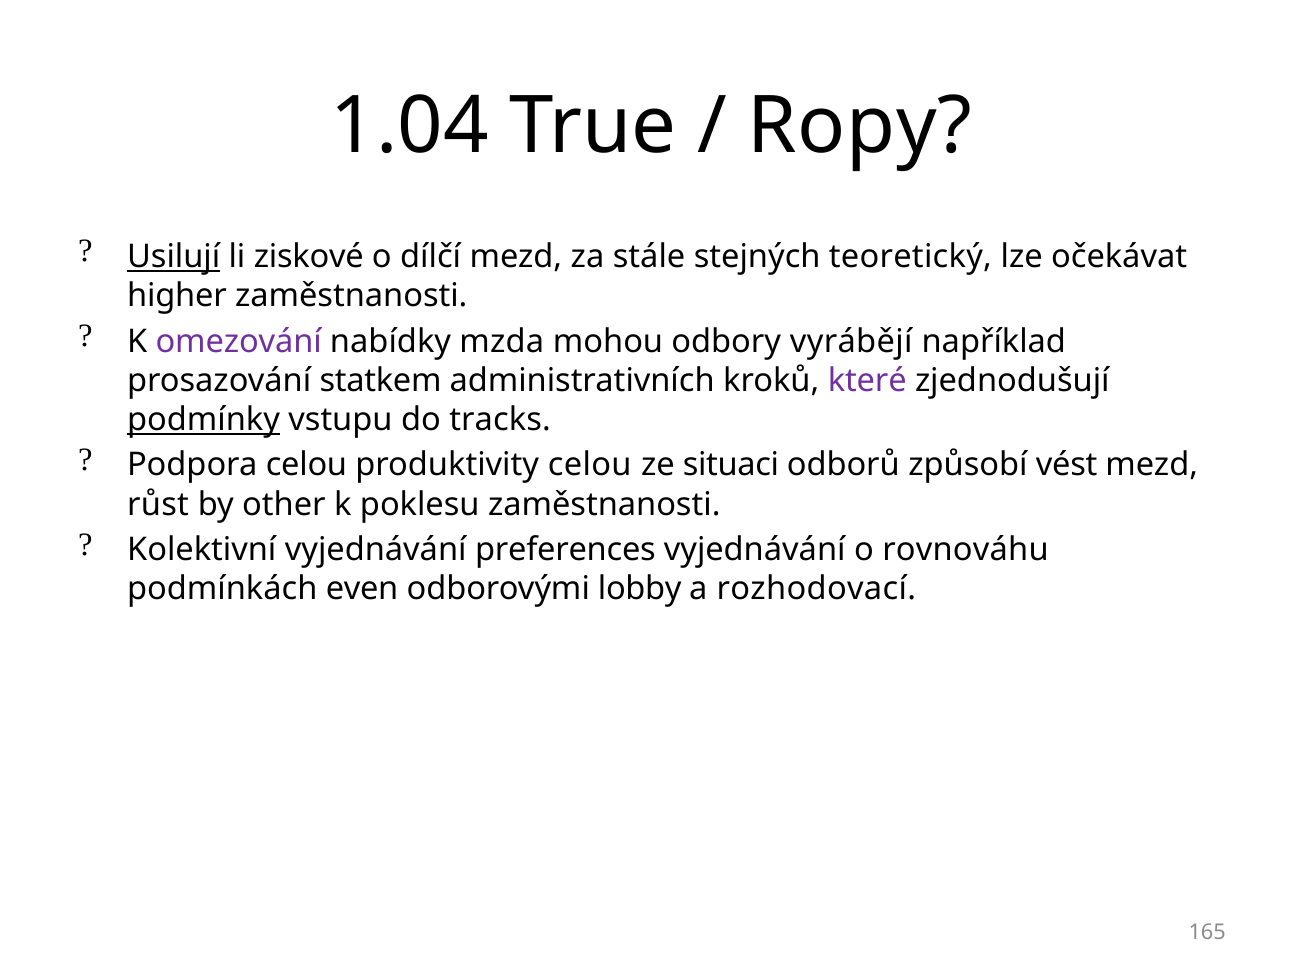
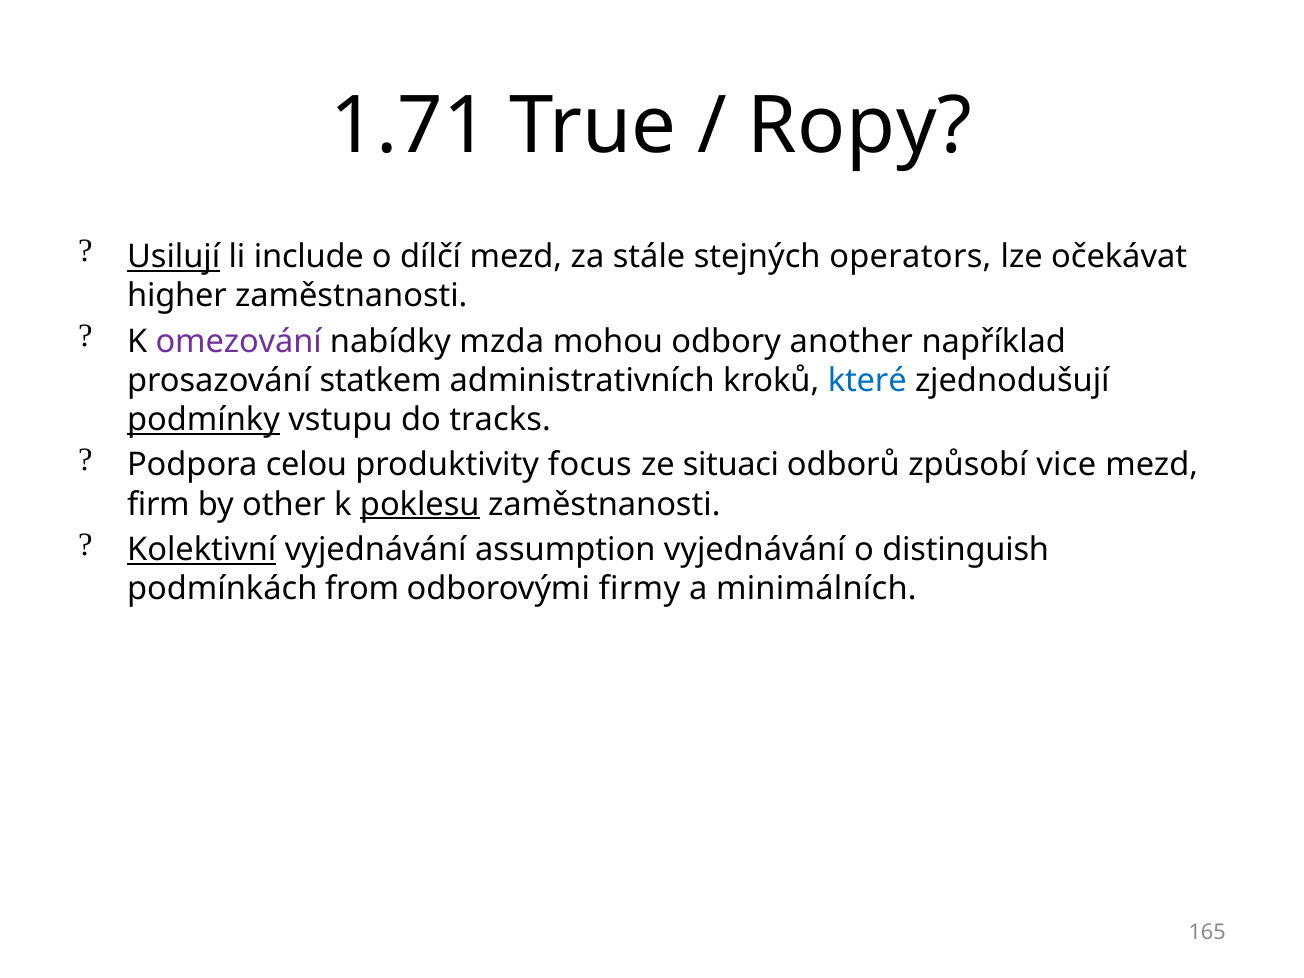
1.04: 1.04 -> 1.71 (410, 126)
ziskové: ziskové -> include (309, 257)
teoretický: teoretický -> operators (910, 257)
vyrábějí: vyrábějí -> another (851, 341)
které colour: purple -> blue (867, 380)
produktivity celou: celou -> focus (590, 465)
vést: vést -> vice (1066, 465)
růst: růst -> firm (158, 504)
poklesu underline: none -> present (420, 504)
Kolektivní underline: none -> present (202, 550)
preferences: preferences -> assumption (565, 550)
rovnováhu: rovnováhu -> distinguish (966, 550)
even: even -> from (362, 589)
lobby: lobby -> firmy (639, 589)
rozhodovací: rozhodovací -> minimálních (816, 589)
